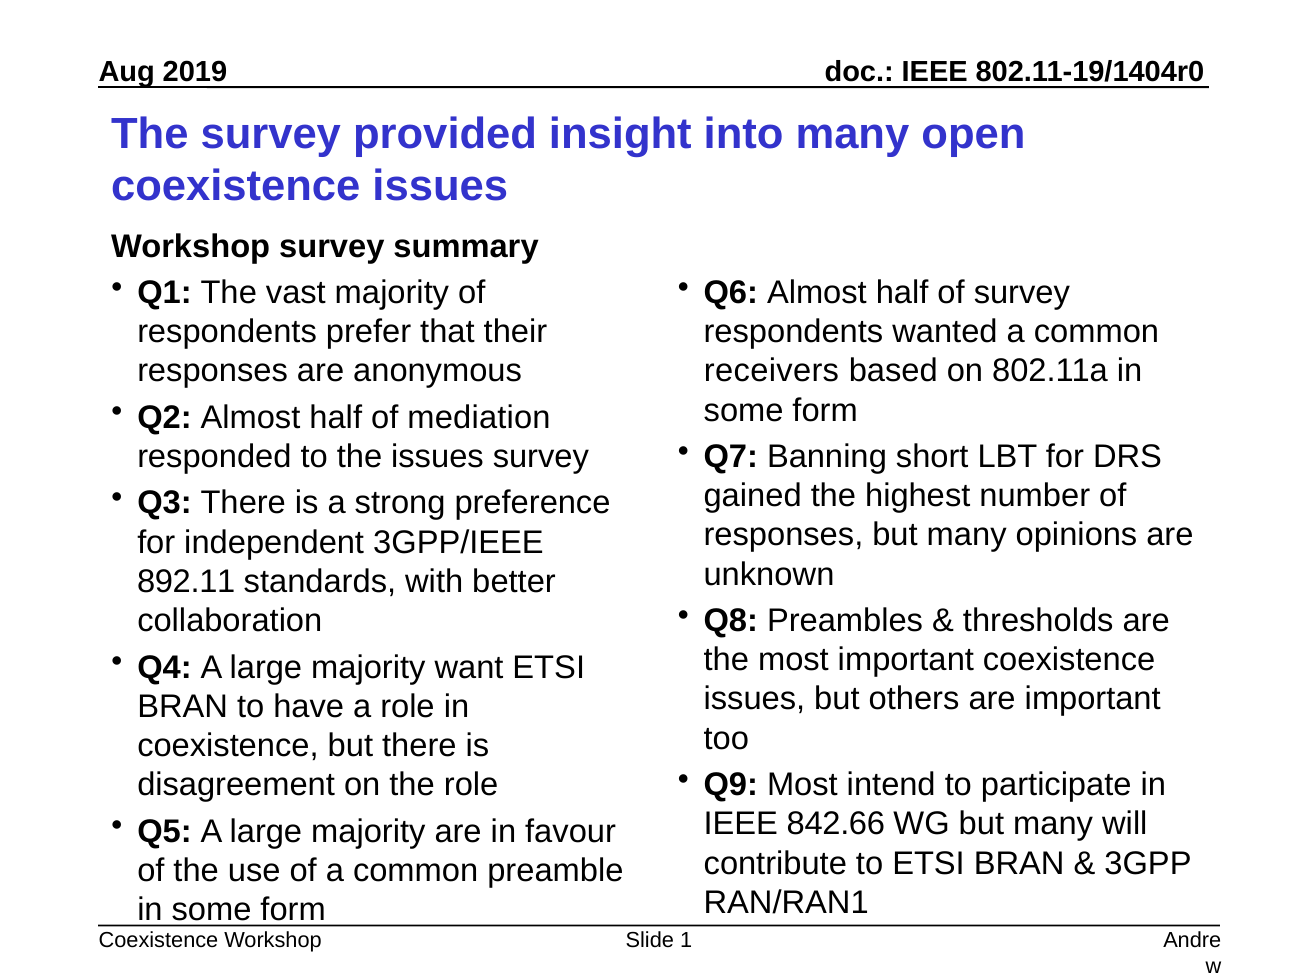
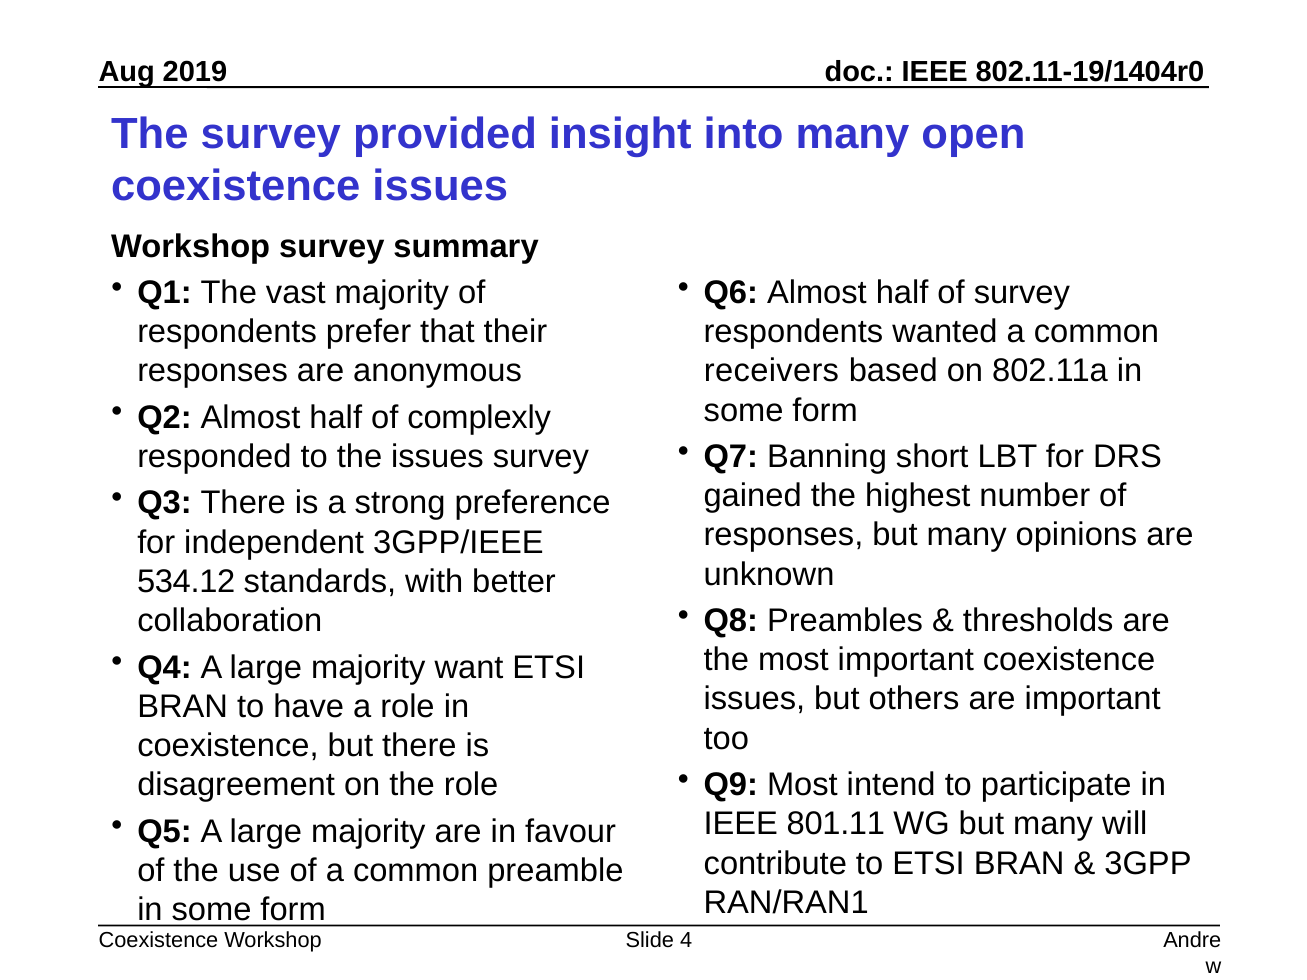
mediation: mediation -> complexly (479, 418)
892.11: 892.11 -> 534.12 (186, 582)
842.66: 842.66 -> 801.11 (836, 824)
1: 1 -> 4 (686, 940)
